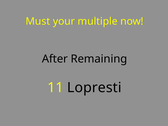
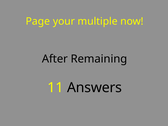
Must: Must -> Page (38, 21)
Lopresti: Lopresti -> Answers (94, 88)
